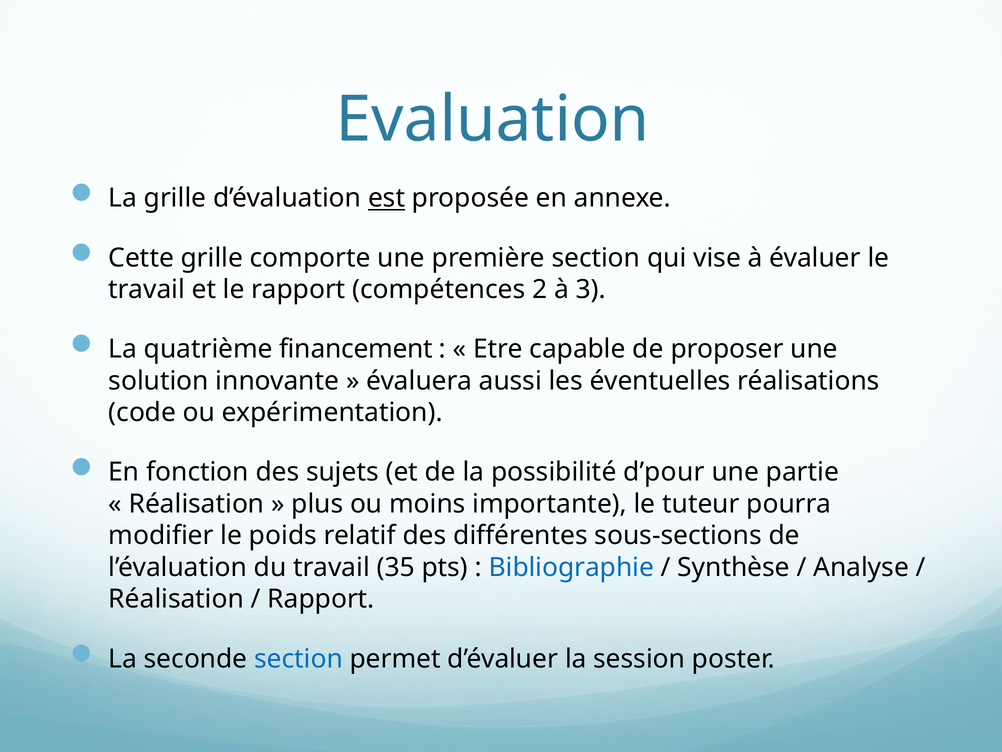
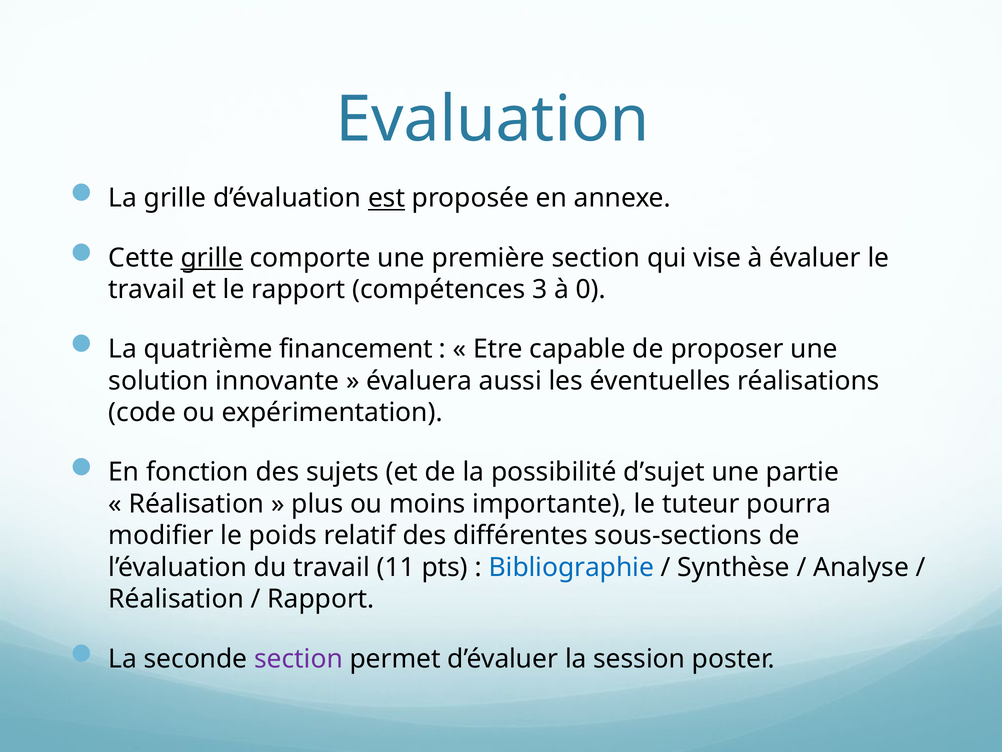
grille underline: none -> present (212, 258)
2: 2 -> 3 (540, 289)
3: 3 -> 0 (591, 289)
d’pour: d’pour -> d’sujet (664, 472)
35: 35 -> 11 (396, 567)
section colour: blue -> purple (299, 658)
